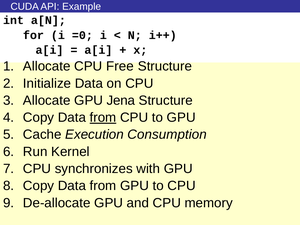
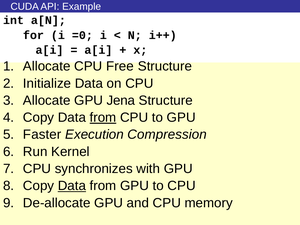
Cache: Cache -> Faster (42, 135)
Consumption: Consumption -> Compression (167, 135)
Data underline: none -> present (72, 186)
